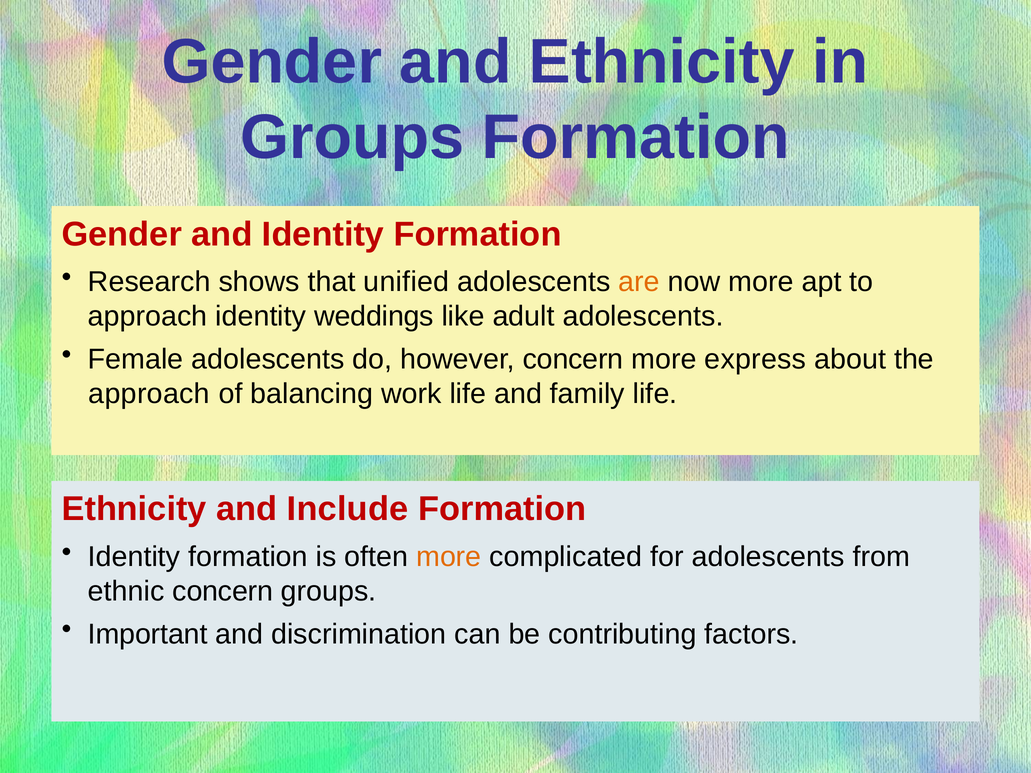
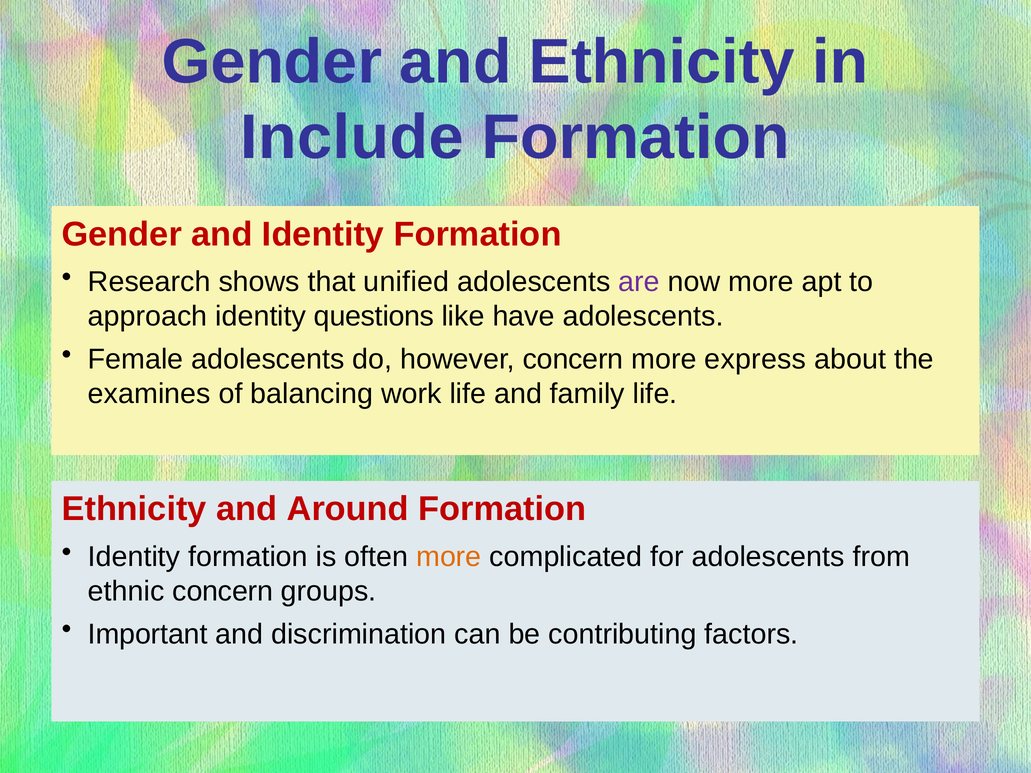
Groups: Groups -> Include (352, 138)
are colour: orange -> purple (639, 282)
weddings: weddings -> questions (374, 316)
adult: adult -> have (524, 316)
approach: approach -> examines (149, 394)
Include: Include -> Around (348, 509)
